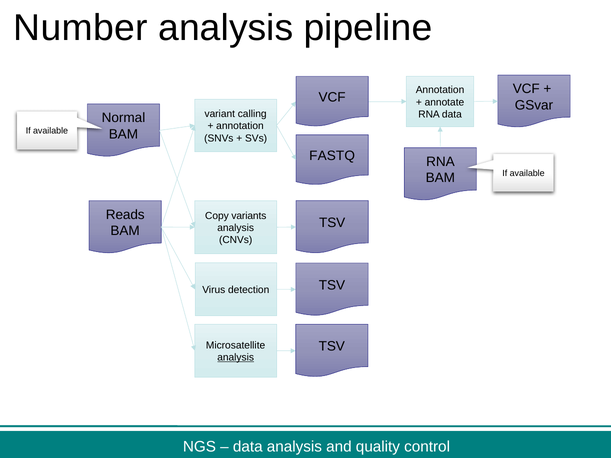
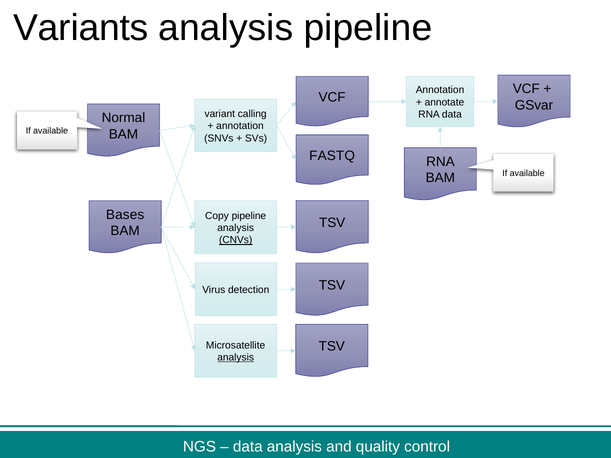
Number: Number -> Variants (81, 28)
Reads: Reads -> Bases (125, 215)
Copy variants: variants -> pipeline (249, 216)
CNVs underline: none -> present (236, 240)
